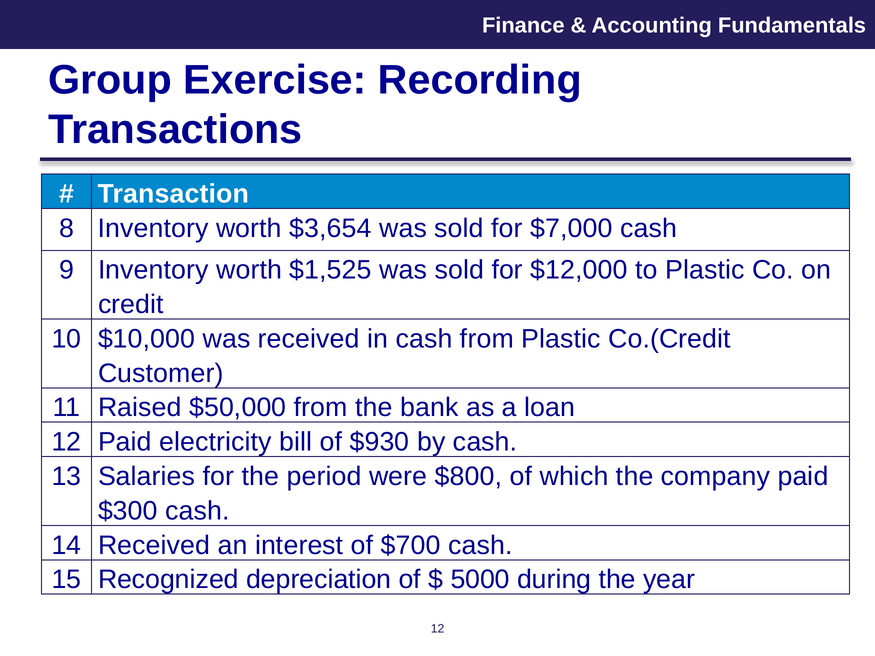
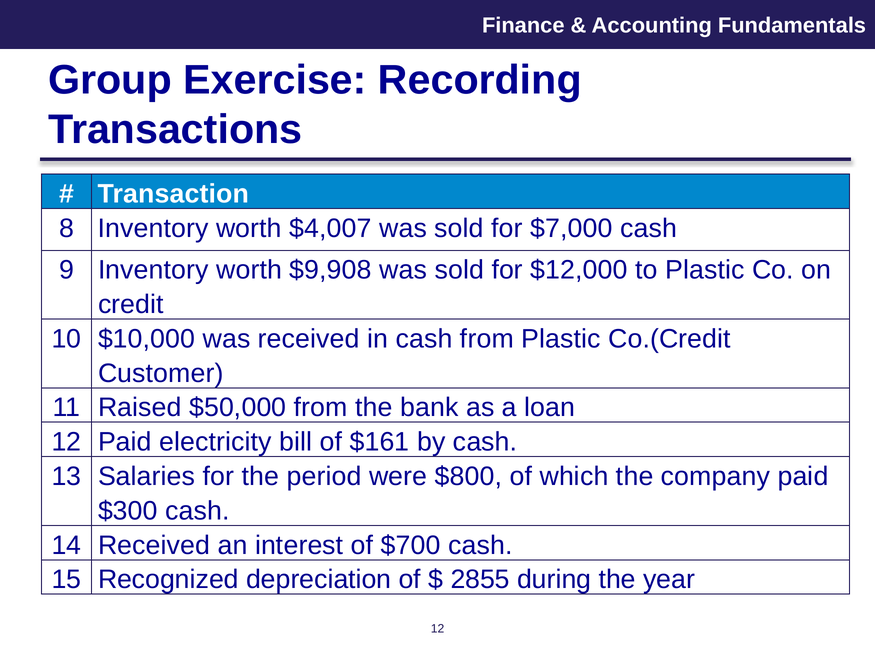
$3,654: $3,654 -> $4,007 (330, 229)
$1,525: $1,525 -> $9,908 (331, 270)
$930: $930 -> $161 (380, 442)
5000: 5000 -> 2855 (480, 580)
